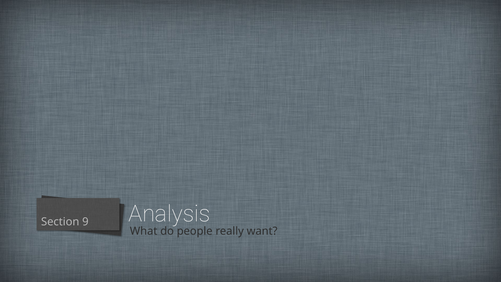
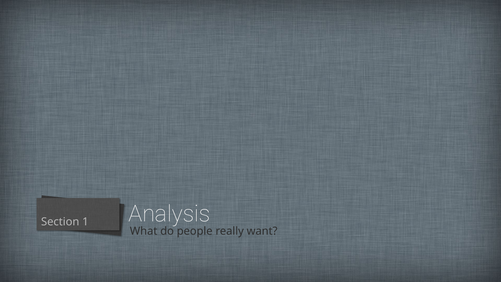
9: 9 -> 1 (85, 222)
